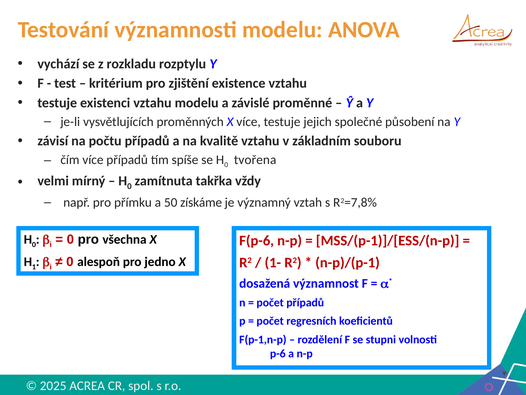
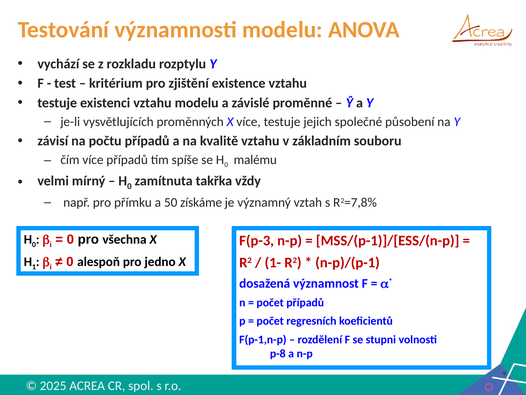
tvořena: tvořena -> malému (255, 160)
F(p-6: F(p-6 -> F(p-3 (257, 240)
p-6: p-6 -> p-8 (278, 353)
